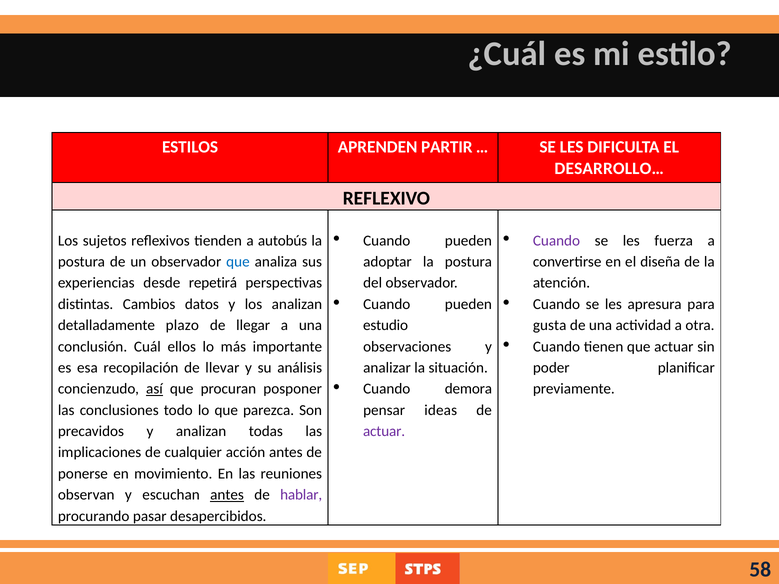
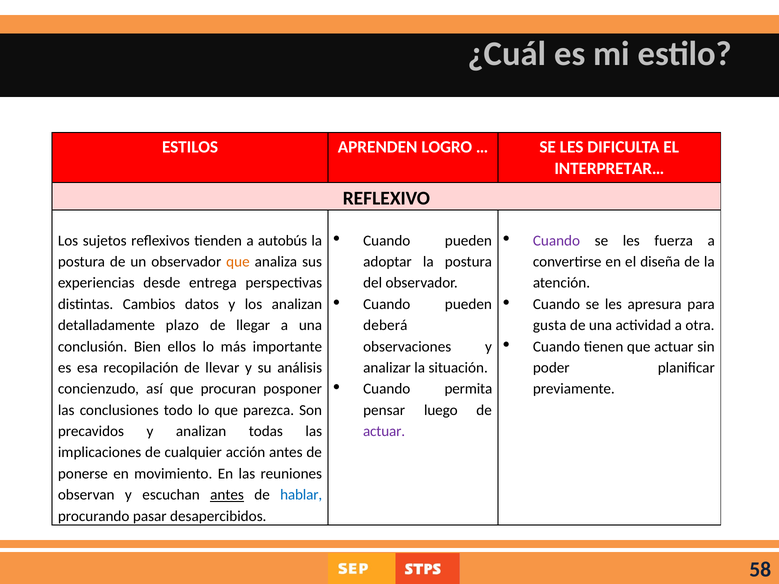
PARTIR: PARTIR -> LOGRO (447, 147)
DESARROLLO…: DESARROLLO… -> INTERPRETAR… (609, 168)
que colour: blue -> orange (238, 262)
repetirá: repetirá -> entrega (213, 283)
estudio: estudio -> deberá (385, 325)
Cuál: Cuál -> Bien (147, 347)
demora: demora -> permita (468, 389)
así underline: present -> none (154, 389)
ideas: ideas -> luego (441, 410)
hablar colour: purple -> blue (301, 495)
